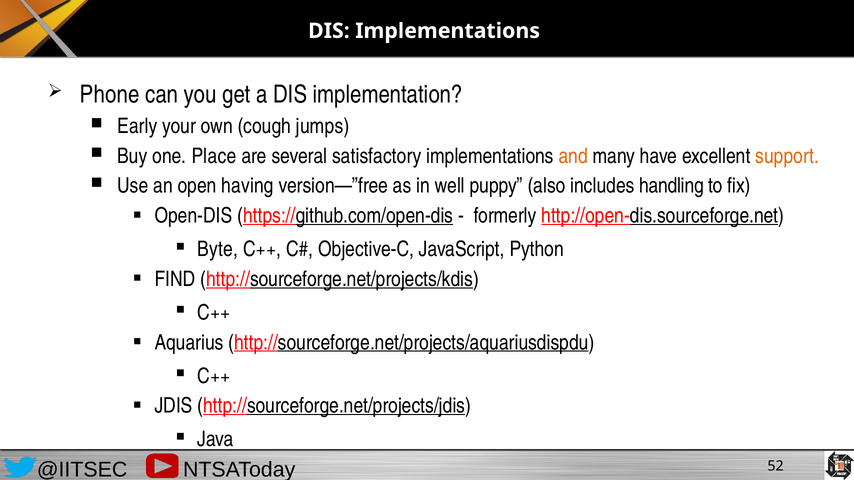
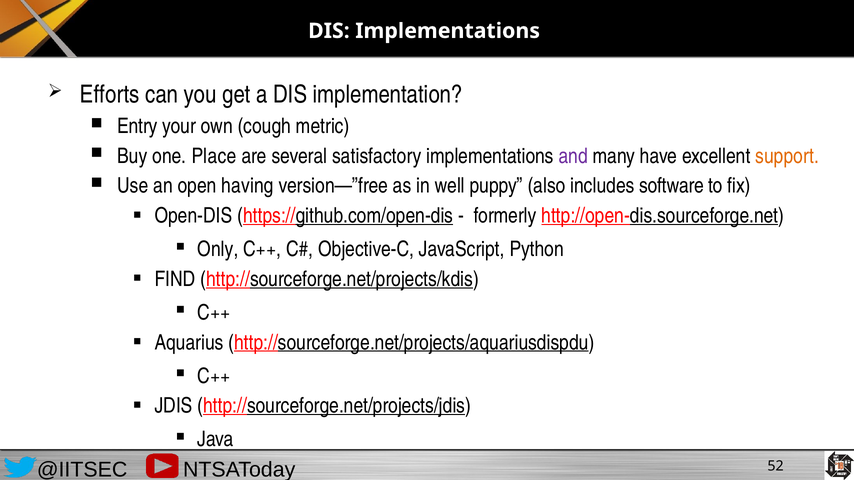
Phone: Phone -> Efforts (110, 95)
Early: Early -> Entry (137, 126)
jumps: jumps -> metric (323, 126)
and colour: orange -> purple (573, 156)
handling: handling -> software (672, 186)
Byte: Byte -> Only (218, 249)
